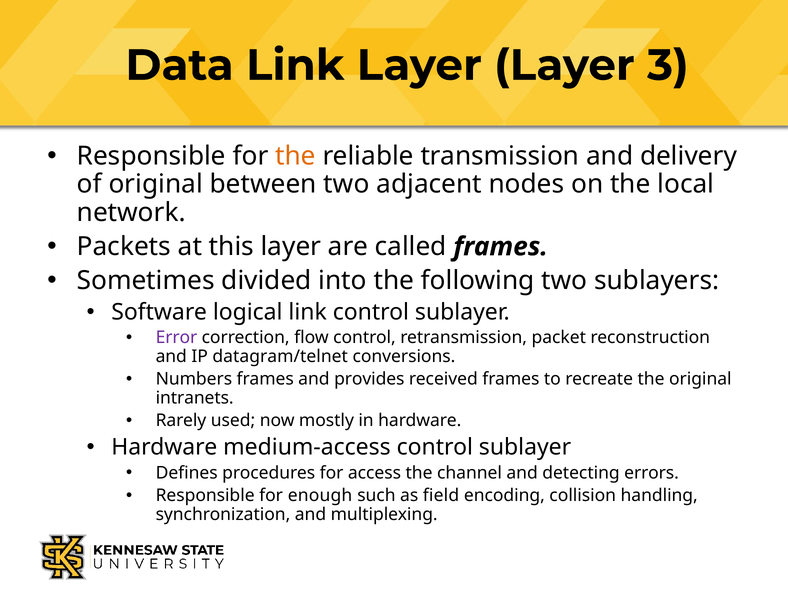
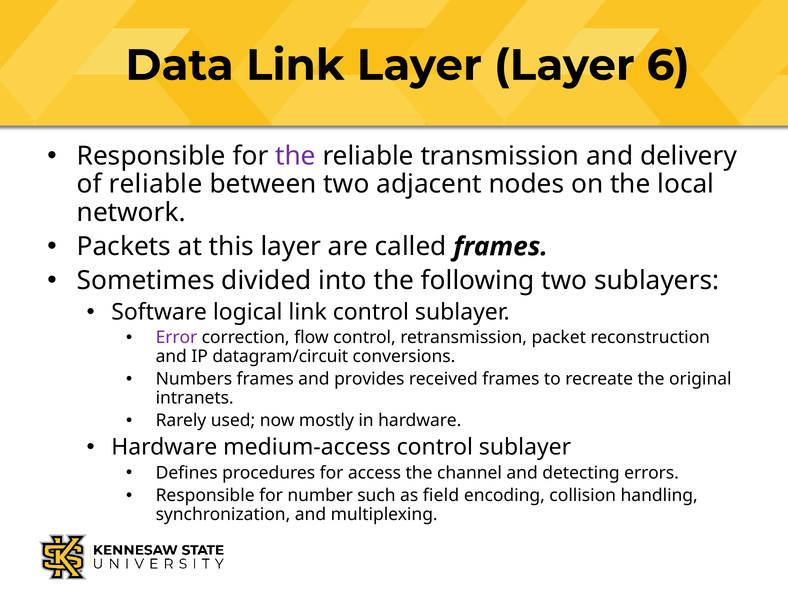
3: 3 -> 6 (668, 65)
the colour: orange -> purple (295, 156)
of original: original -> reliable (156, 184)
datagram/telnet: datagram/telnet -> datagram/circuit (280, 357)
enough: enough -> number (320, 496)
